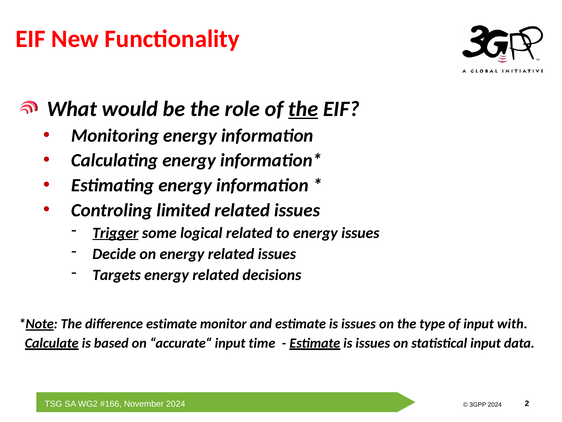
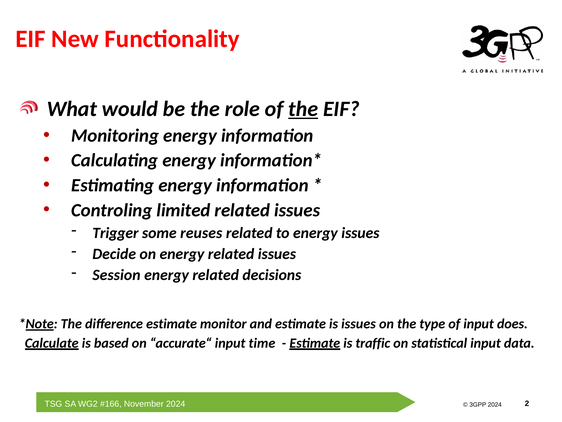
Trigger underline: present -> none (115, 233)
logical: logical -> reuses (201, 233)
Targets: Targets -> Session (116, 275)
with: with -> does (512, 323)
issues: issues -> traffic (373, 343)
